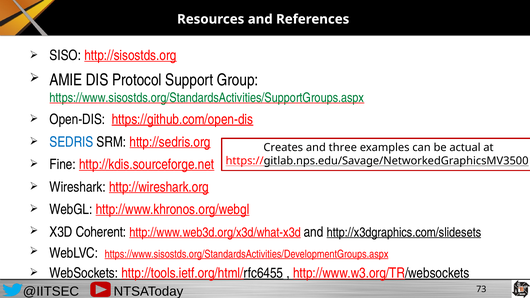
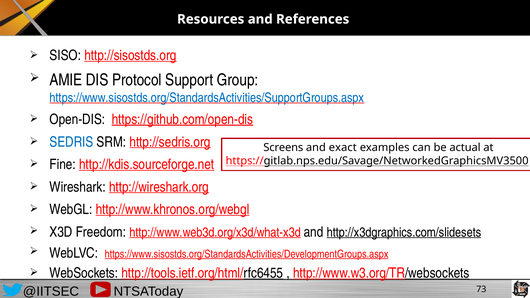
https://www.sisostds.org/StandardsActivities/SupportGroups.aspx colour: green -> blue (207, 98)
Creates: Creates -> Screens (283, 148)
three: three -> exact (343, 148)
Coherent: Coherent -> Freedom (101, 232)
